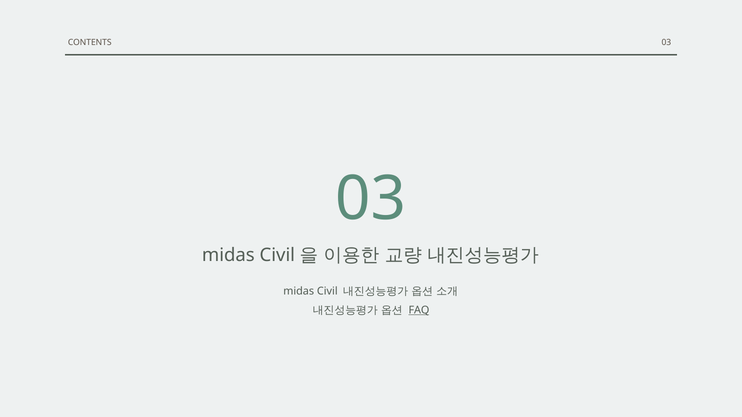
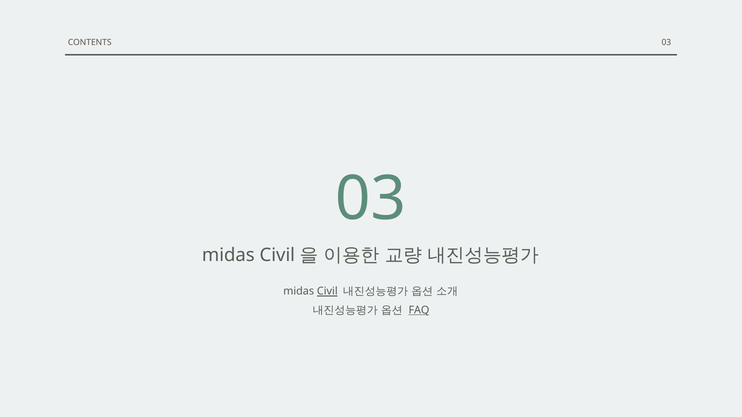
Civil underline: none -> present (327, 292)
